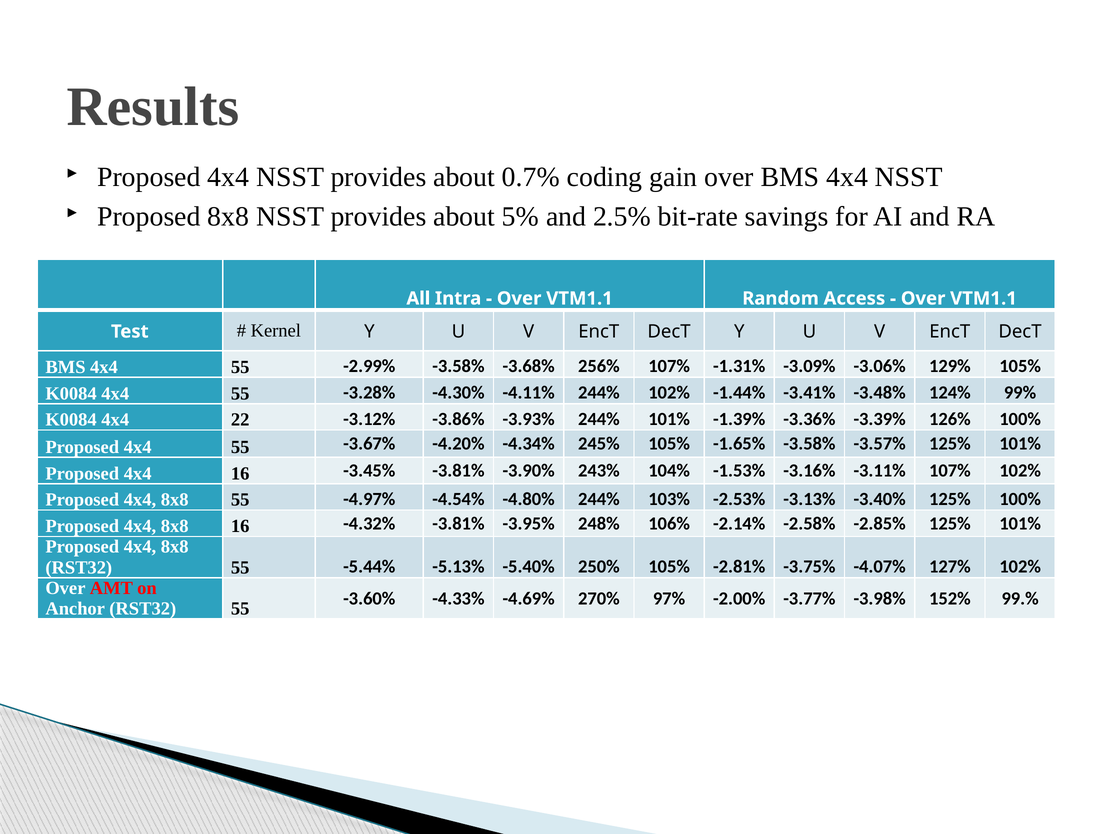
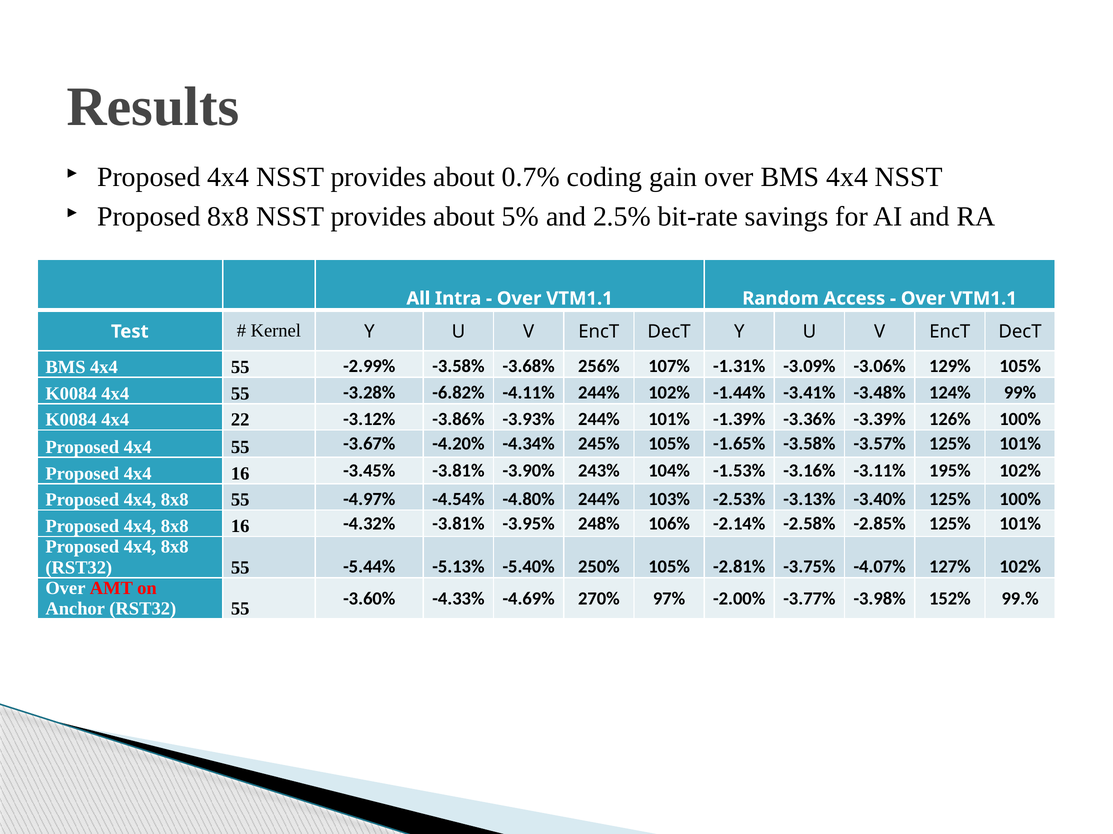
-4.30%: -4.30% -> -6.82% (458, 393)
-3.11% 107%: 107% -> 195% (950, 471)
